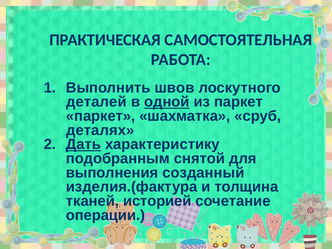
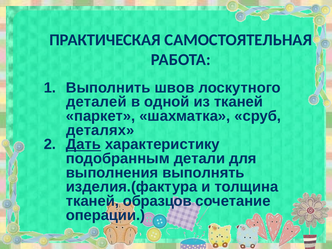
одной underline: present -> none (167, 102)
из паркет: паркет -> тканей (238, 102)
снятой: снятой -> детали (199, 159)
созданный: созданный -> выполнять (203, 173)
историей: историей -> образцов (157, 201)
